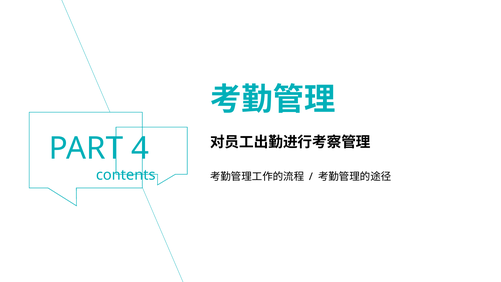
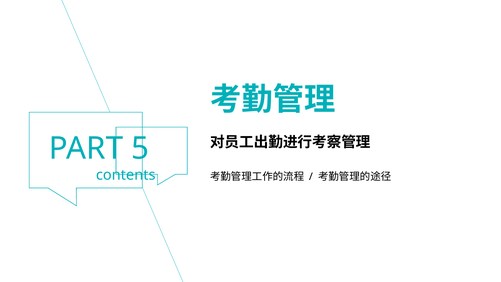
4: 4 -> 5 (140, 148)
